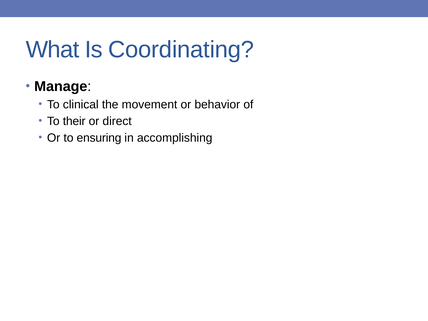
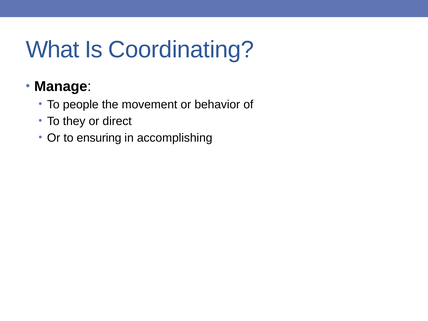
clinical: clinical -> people (81, 105)
their: their -> they (74, 121)
